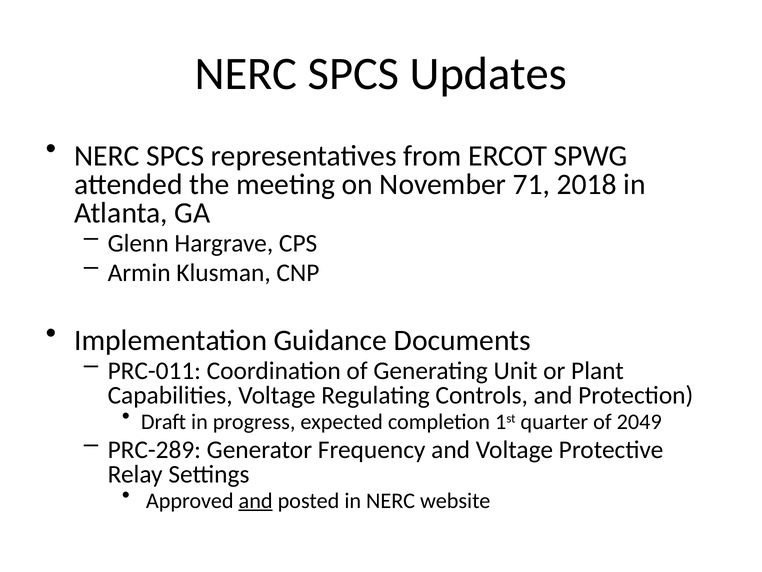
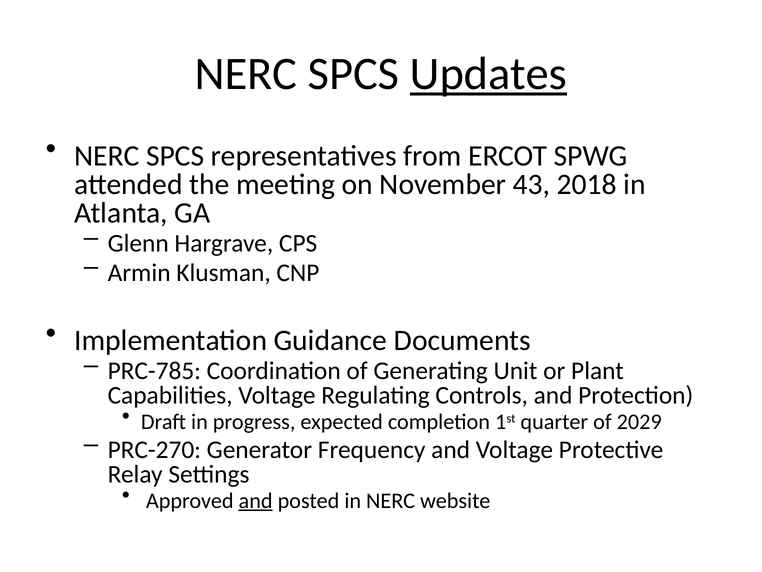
Updates underline: none -> present (488, 74)
71: 71 -> 43 (531, 184)
PRC-011: PRC-011 -> PRC-785 (154, 371)
2049: 2049 -> 2029 (639, 421)
PRC-289: PRC-289 -> PRC-270 (154, 450)
